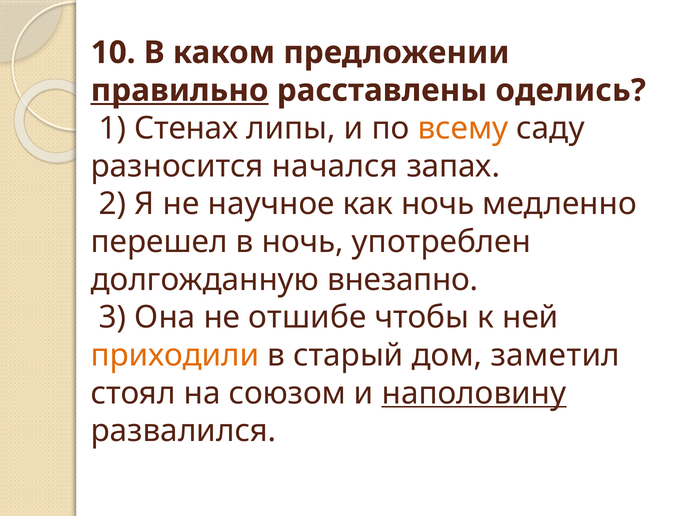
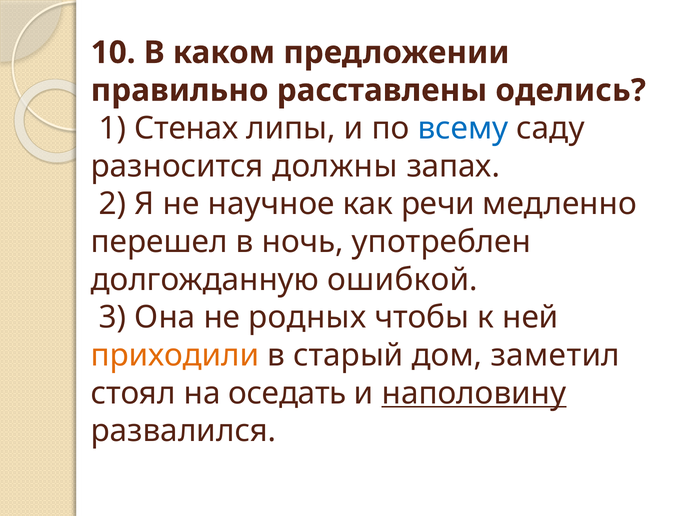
правильно underline: present -> none (180, 90)
всему colour: orange -> blue (463, 128)
начался: начался -> должны (335, 166)
как ночь: ночь -> речи (438, 204)
внезапно: внезапно -> ошибкой (403, 280)
отшибе: отшибе -> родных (307, 317)
союзом: союзом -> оседать (287, 393)
